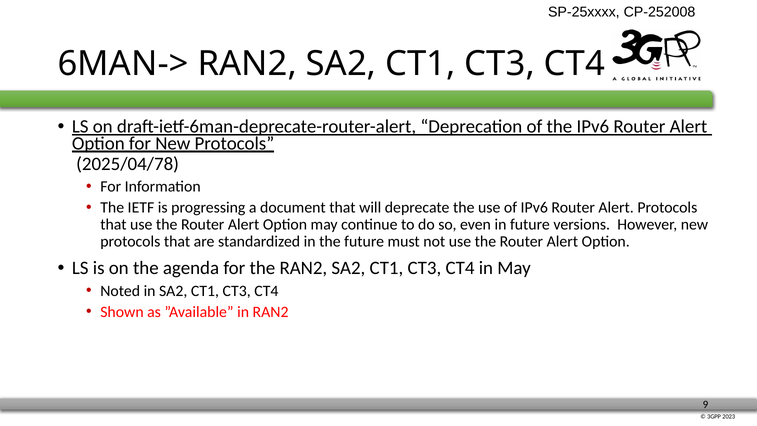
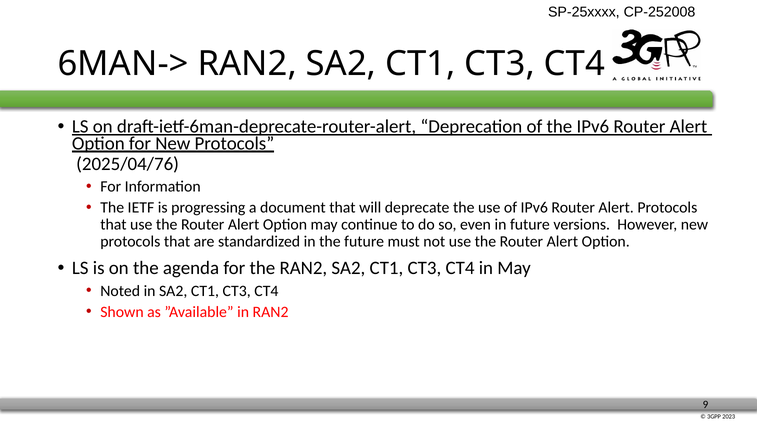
2025/04/78: 2025/04/78 -> 2025/04/76 (128, 164)
